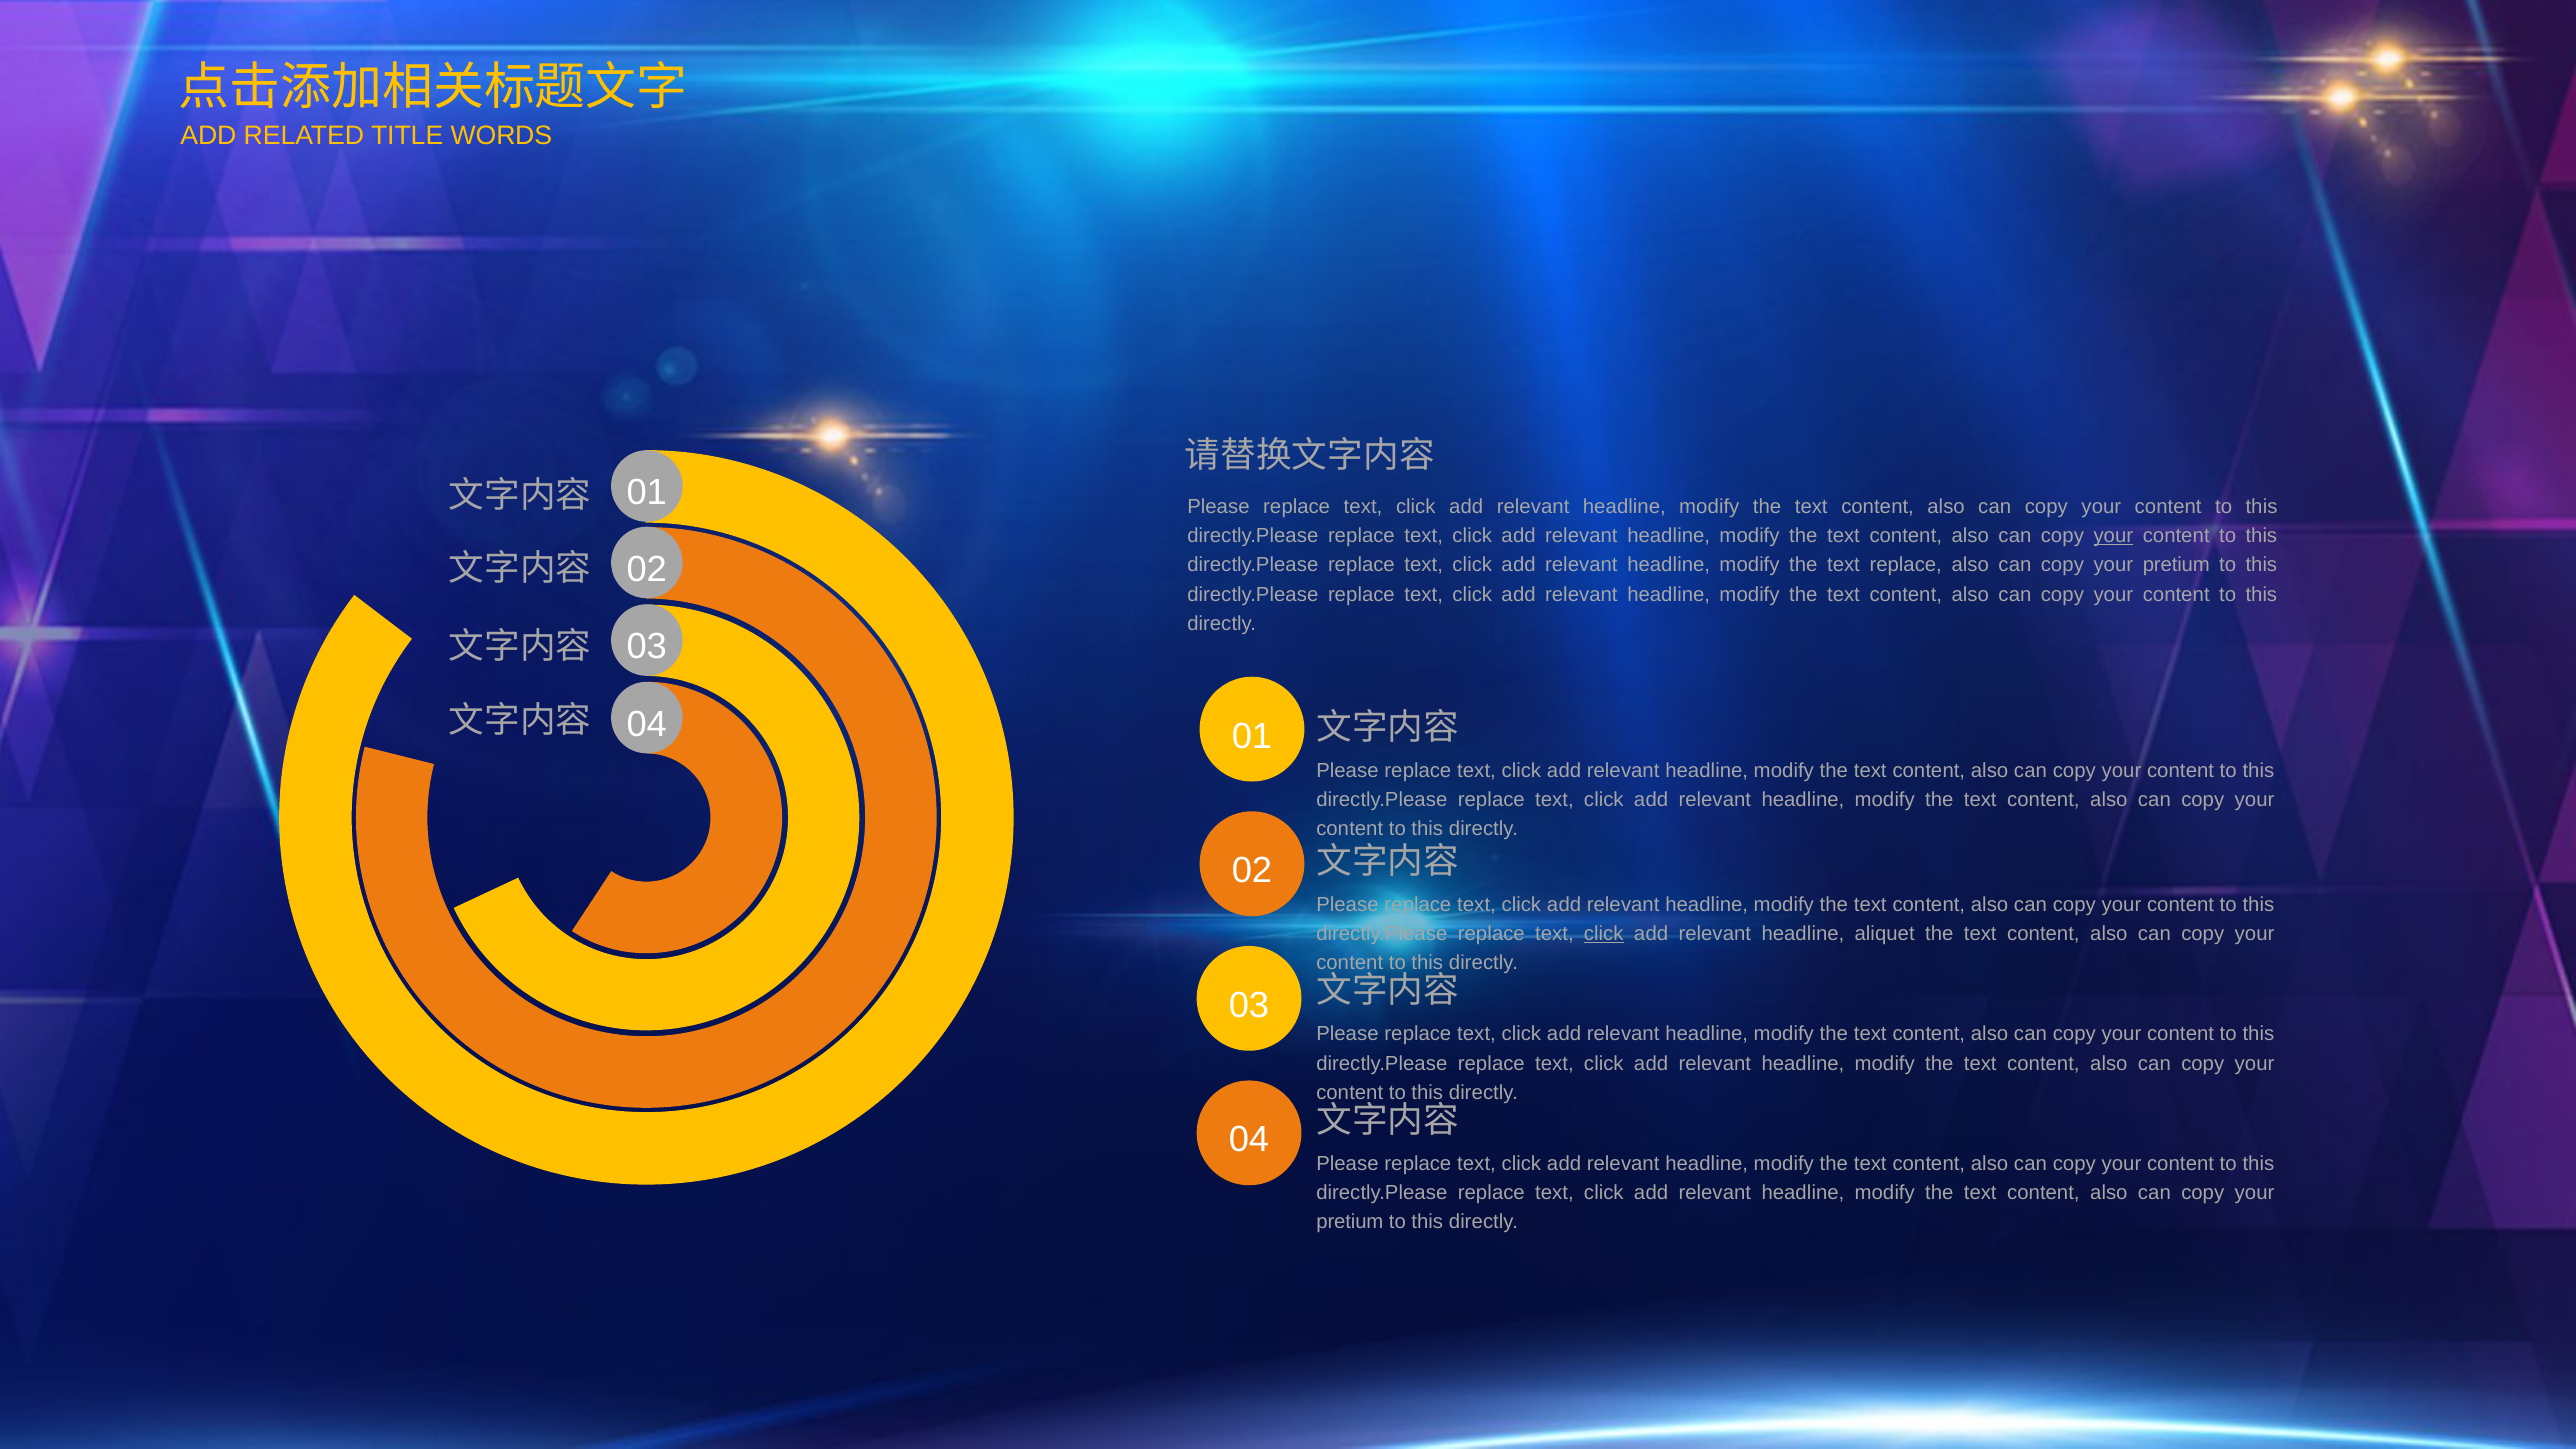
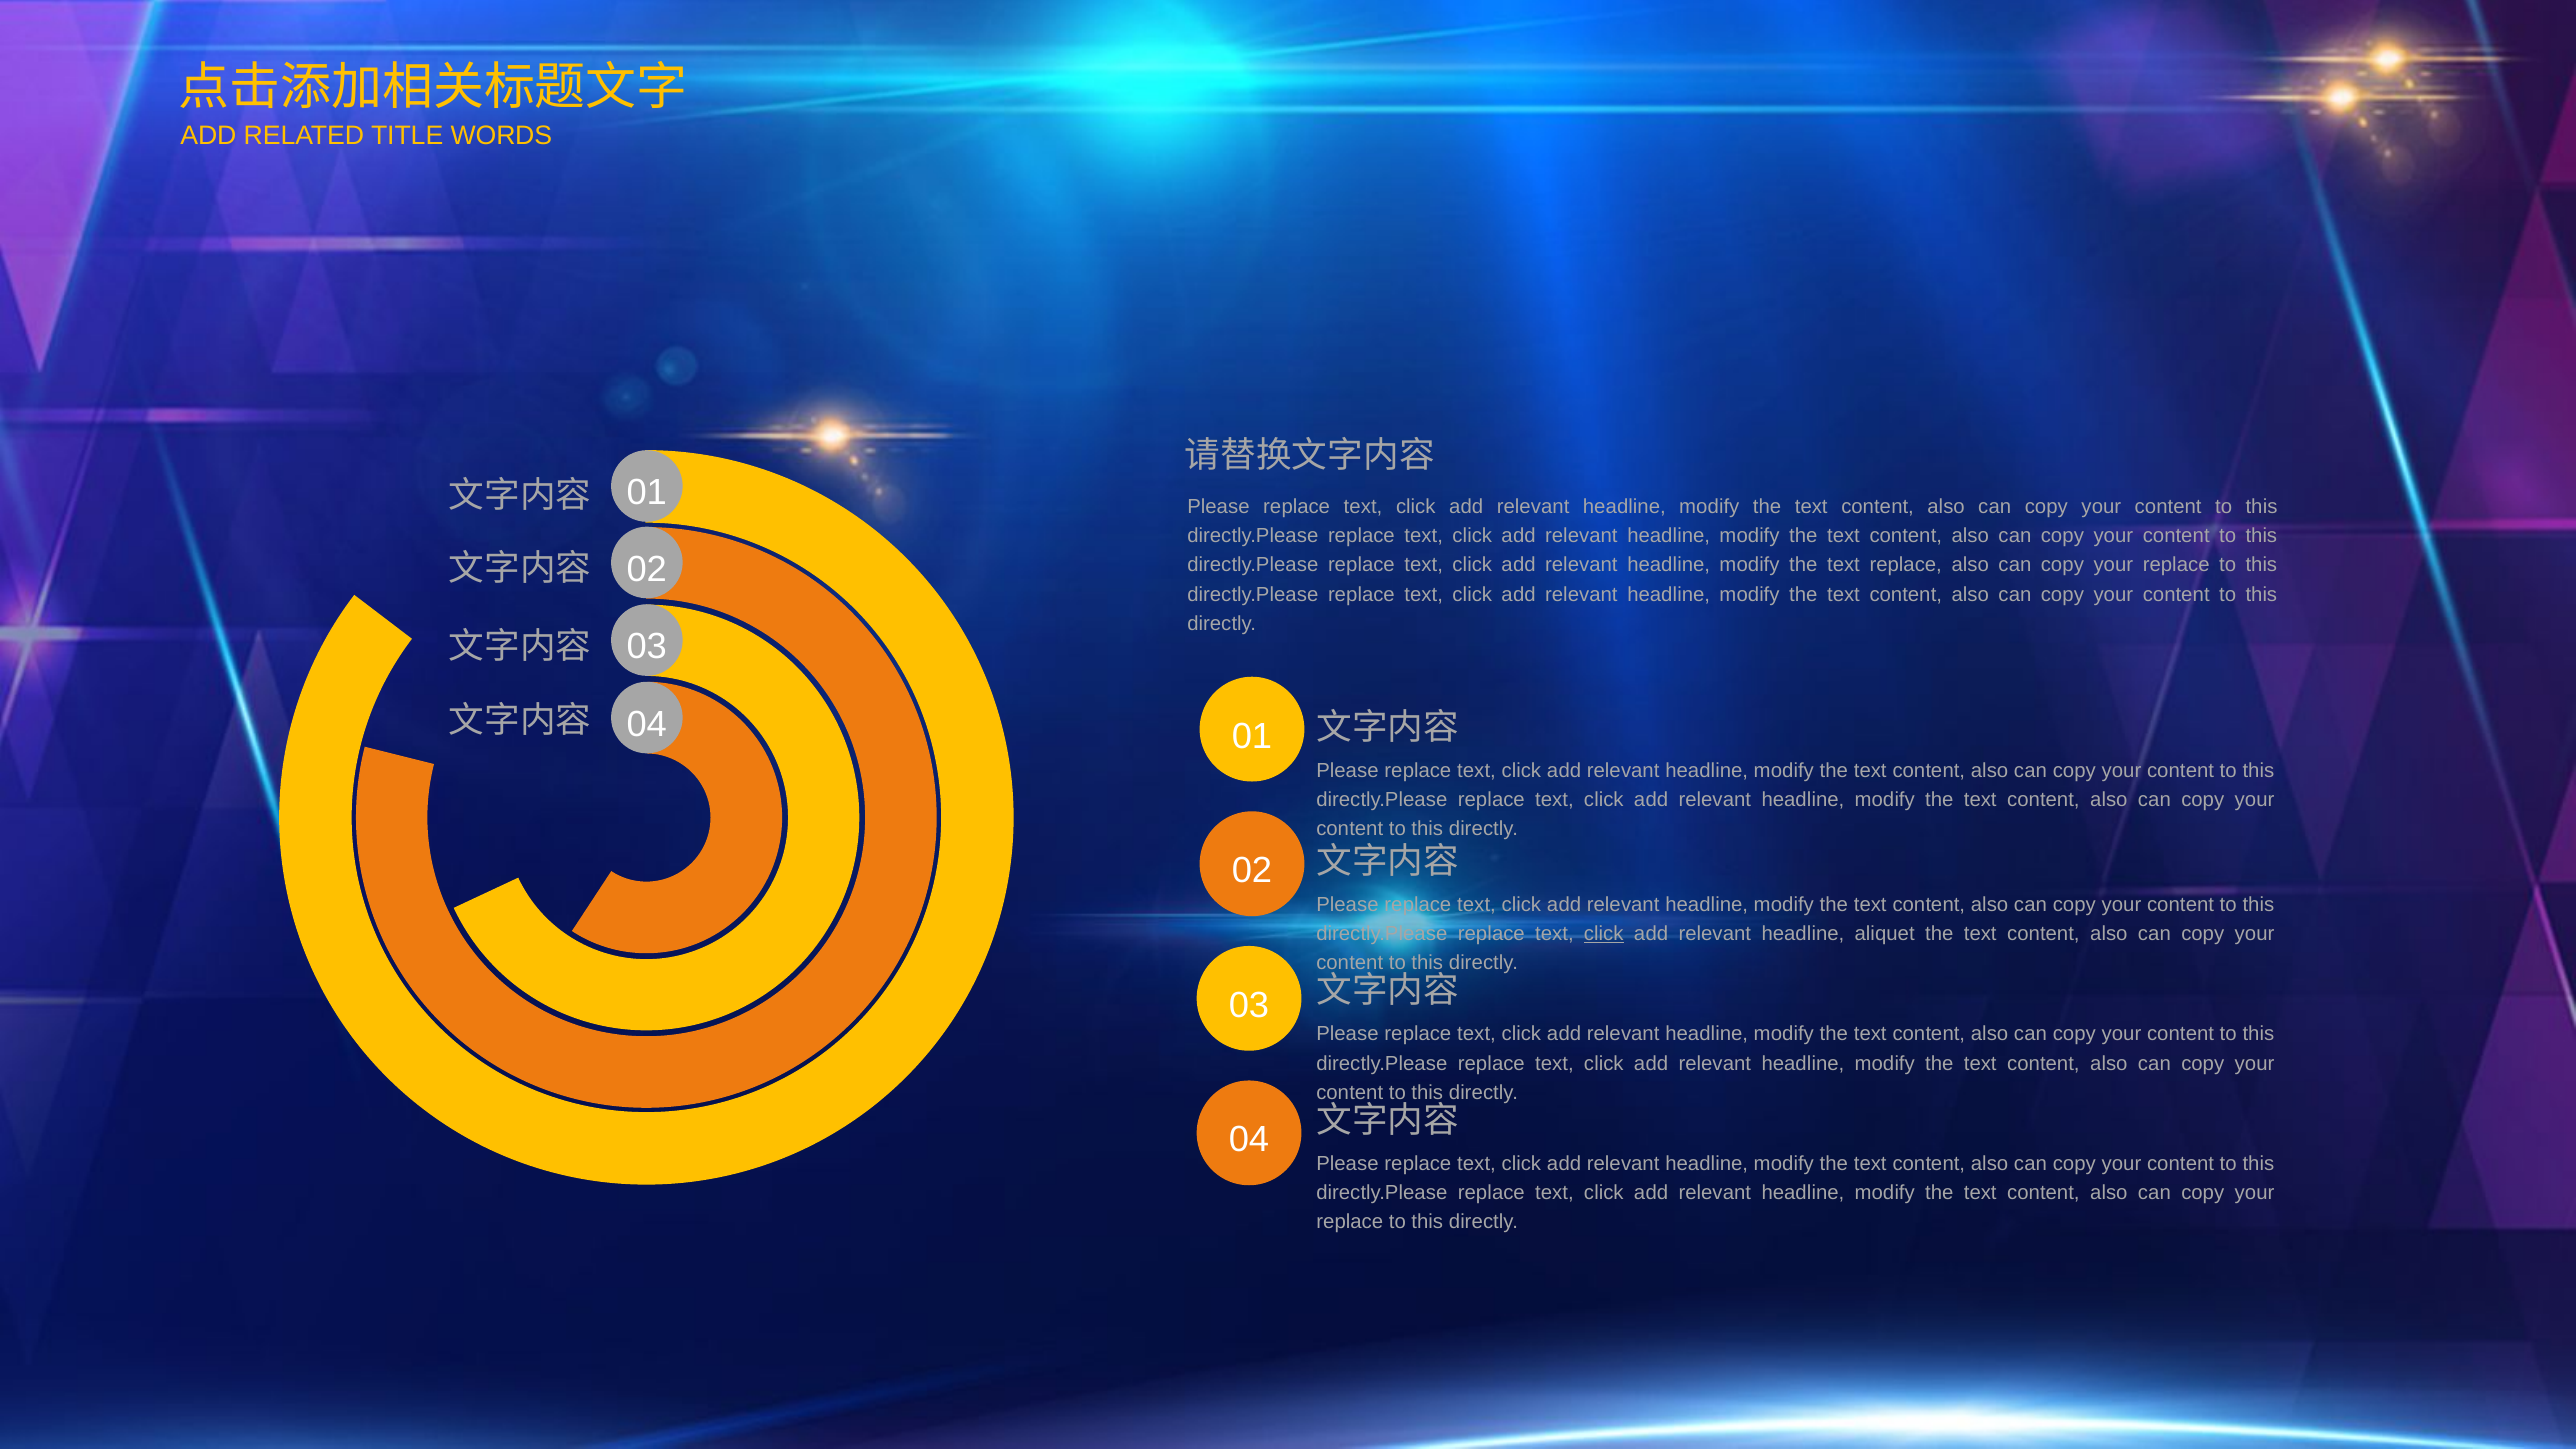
your underline: present -> none (2113, 536)
pretium: pretium -> replace (2176, 565)
pretium: pretium -> replace (1350, 1222)
